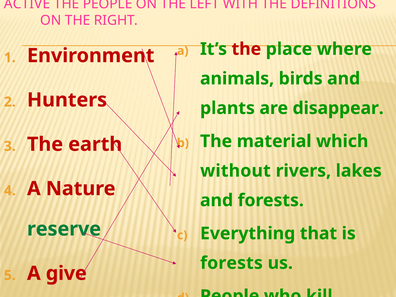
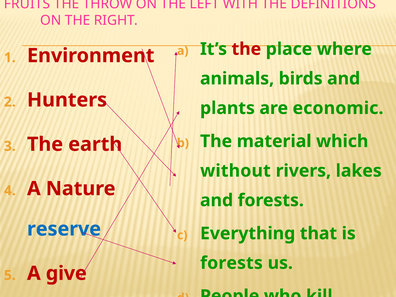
ACTIVE: ACTIVE -> FRUITS (27, 4)
THE PEOPLE: PEOPLE -> THROW (108, 4)
disappear: disappear -> economic (338, 108)
reserve colour: green -> blue (64, 229)
